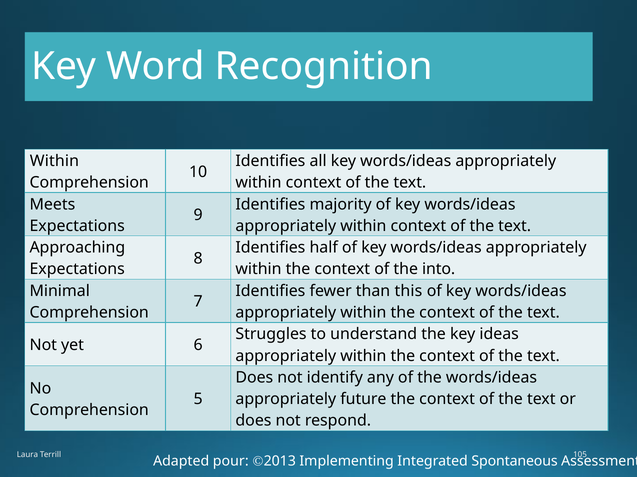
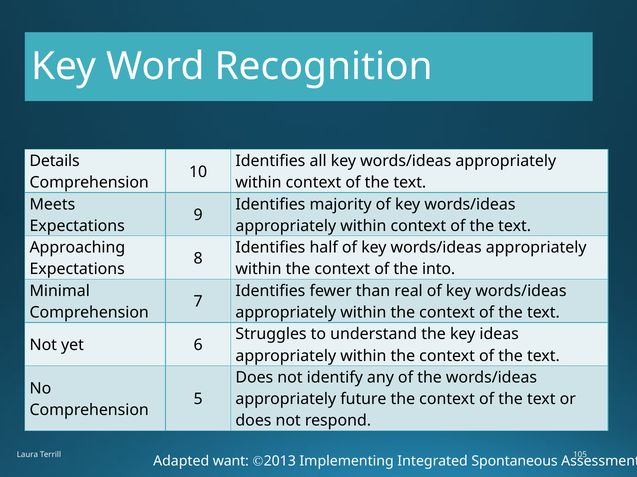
Within: Within -> Details (55, 161)
this: this -> real (409, 291)
pour: pour -> want (231, 462)
